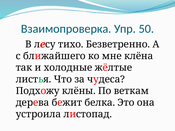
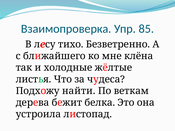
50: 50 -> 85 (146, 29)
клёны: клёны -> найти (79, 91)
